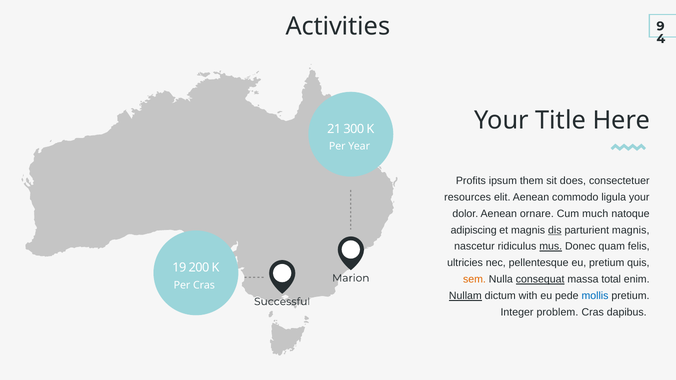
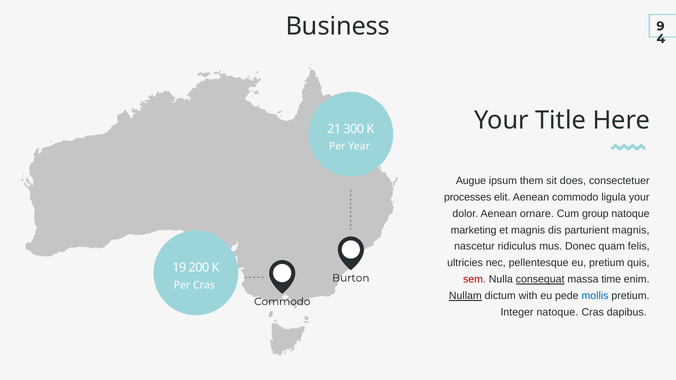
Activities: Activities -> Business (338, 26)
Profits: Profits -> Augue (471, 181)
resources: resources -> processes (468, 197)
much: much -> group (595, 214)
adipiscing: adipiscing -> marketing (474, 230)
dis underline: present -> none (555, 230)
mus underline: present -> none (551, 247)
sem colour: orange -> red (474, 280)
total: total -> time (611, 280)
Marion: Marion -> Burton (351, 278)
Successful: Successful -> Commodo (282, 302)
Integer problem: problem -> natoque (557, 313)
